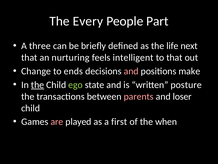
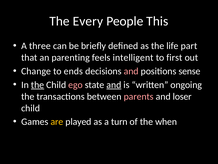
Part: Part -> This (157, 21)
next: next -> part (189, 46)
nurturing: nurturing -> parenting (71, 57)
to that: that -> first (174, 57)
make: make -> sense (189, 71)
ego colour: light green -> pink (76, 85)
and underline: none -> present (114, 85)
posture: posture -> ongoing (186, 85)
are colour: pink -> yellow (57, 121)
first: first -> turn (119, 121)
